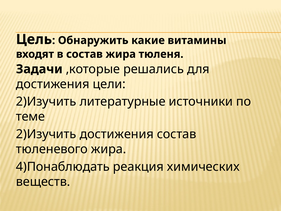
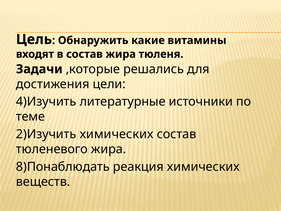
2)Изучить: 2)Изучить -> 4)Изучить (46, 102)
2)Изучить достижения: достижения -> химических (117, 134)
4)Понаблюдать: 4)Понаблюдать -> 8)Понаблюдать (63, 166)
